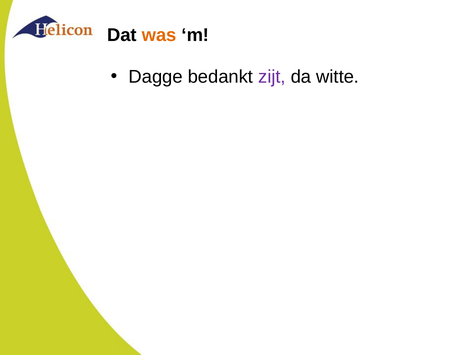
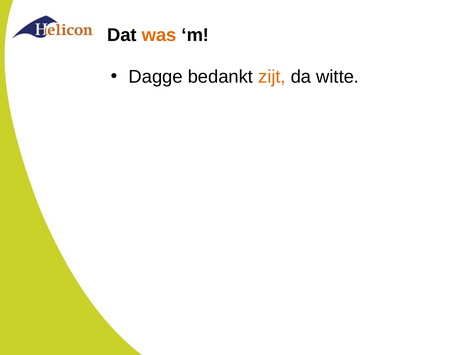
zijt colour: purple -> orange (272, 77)
